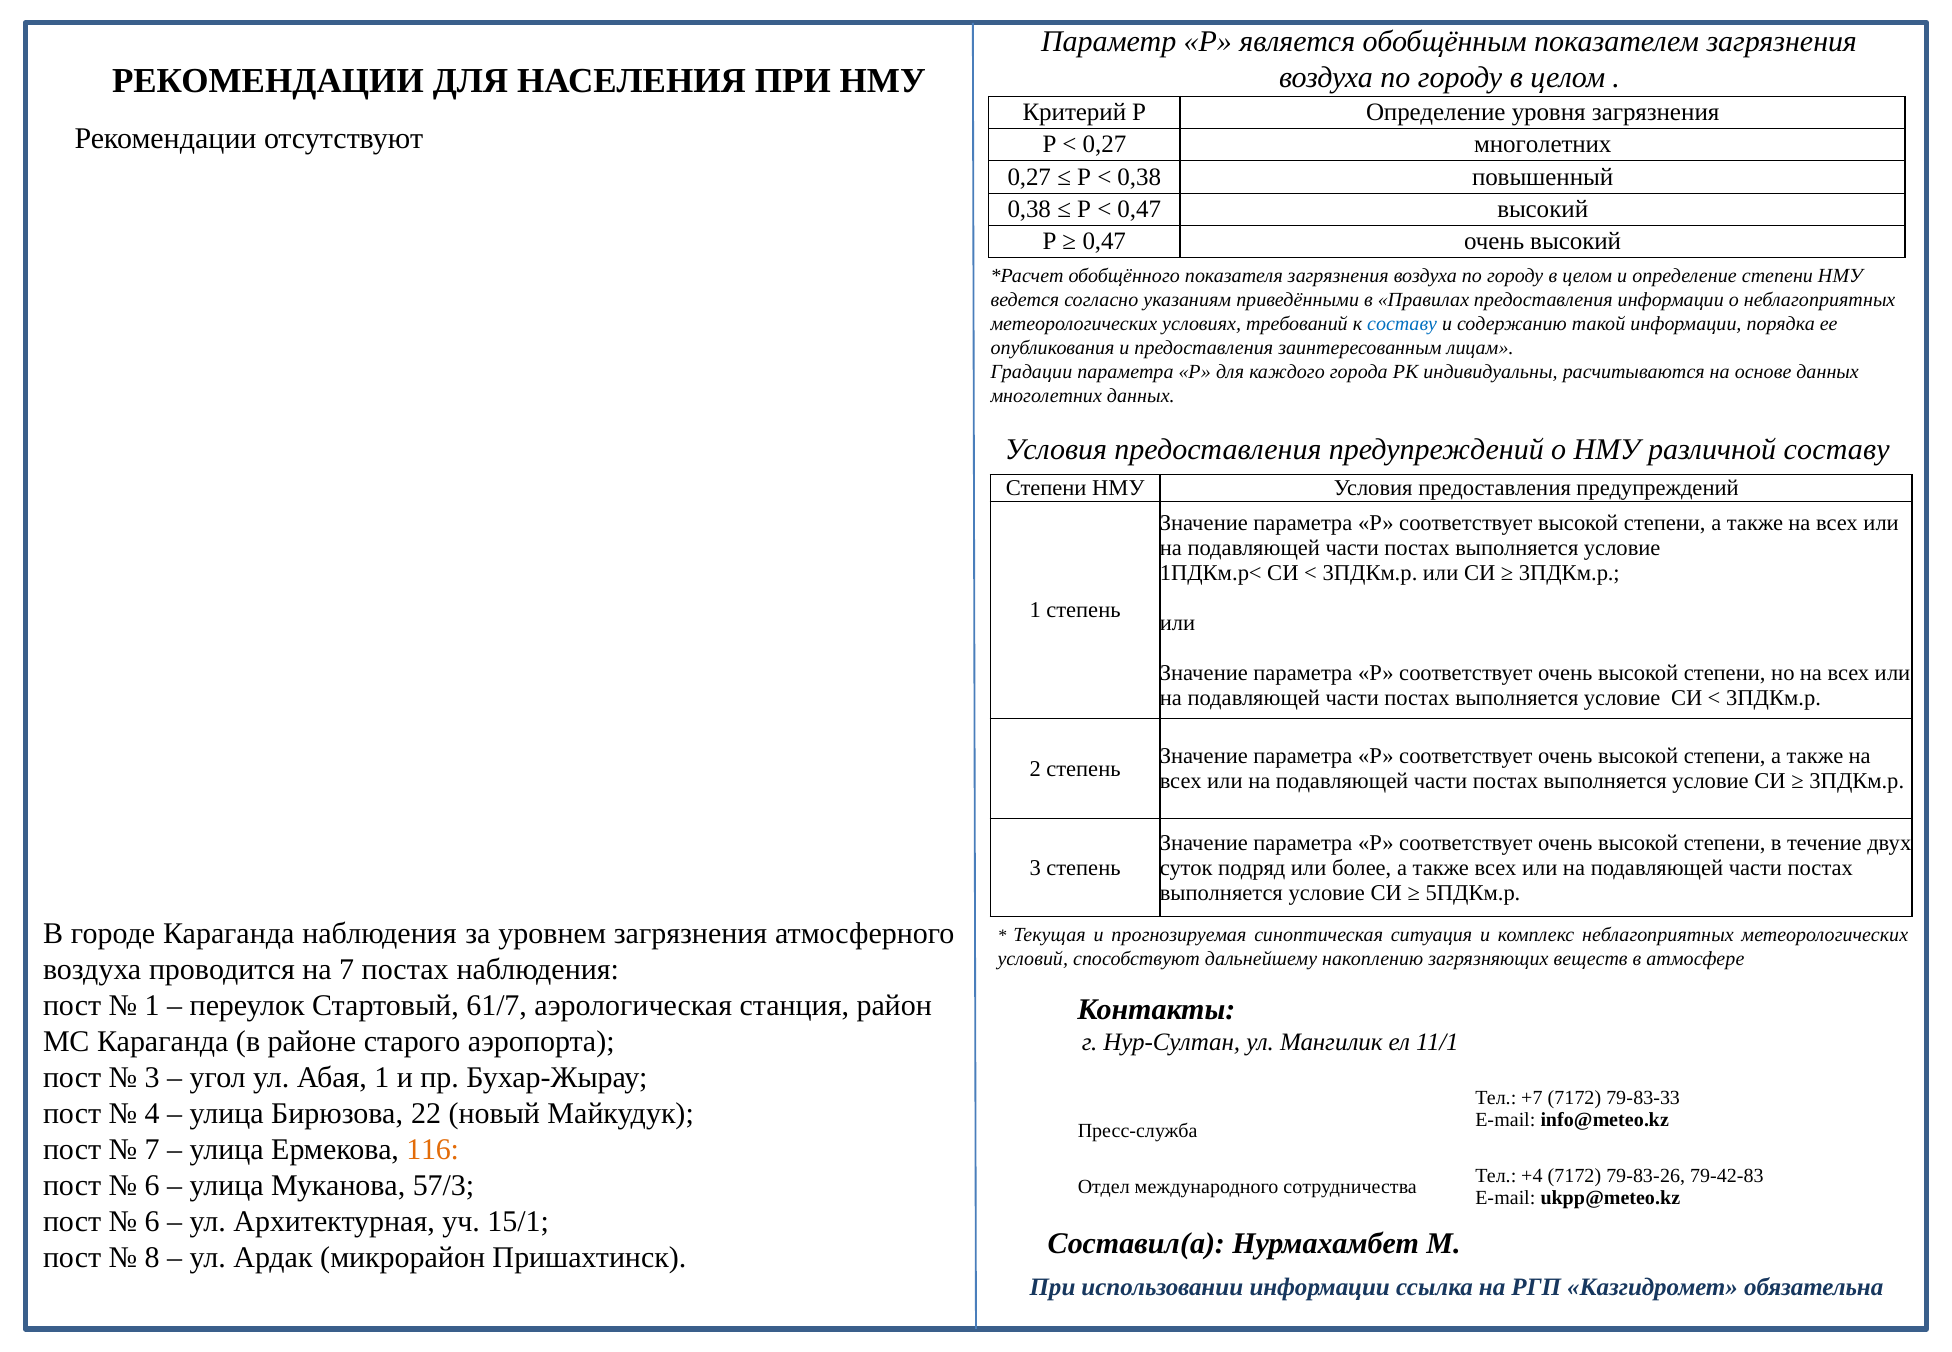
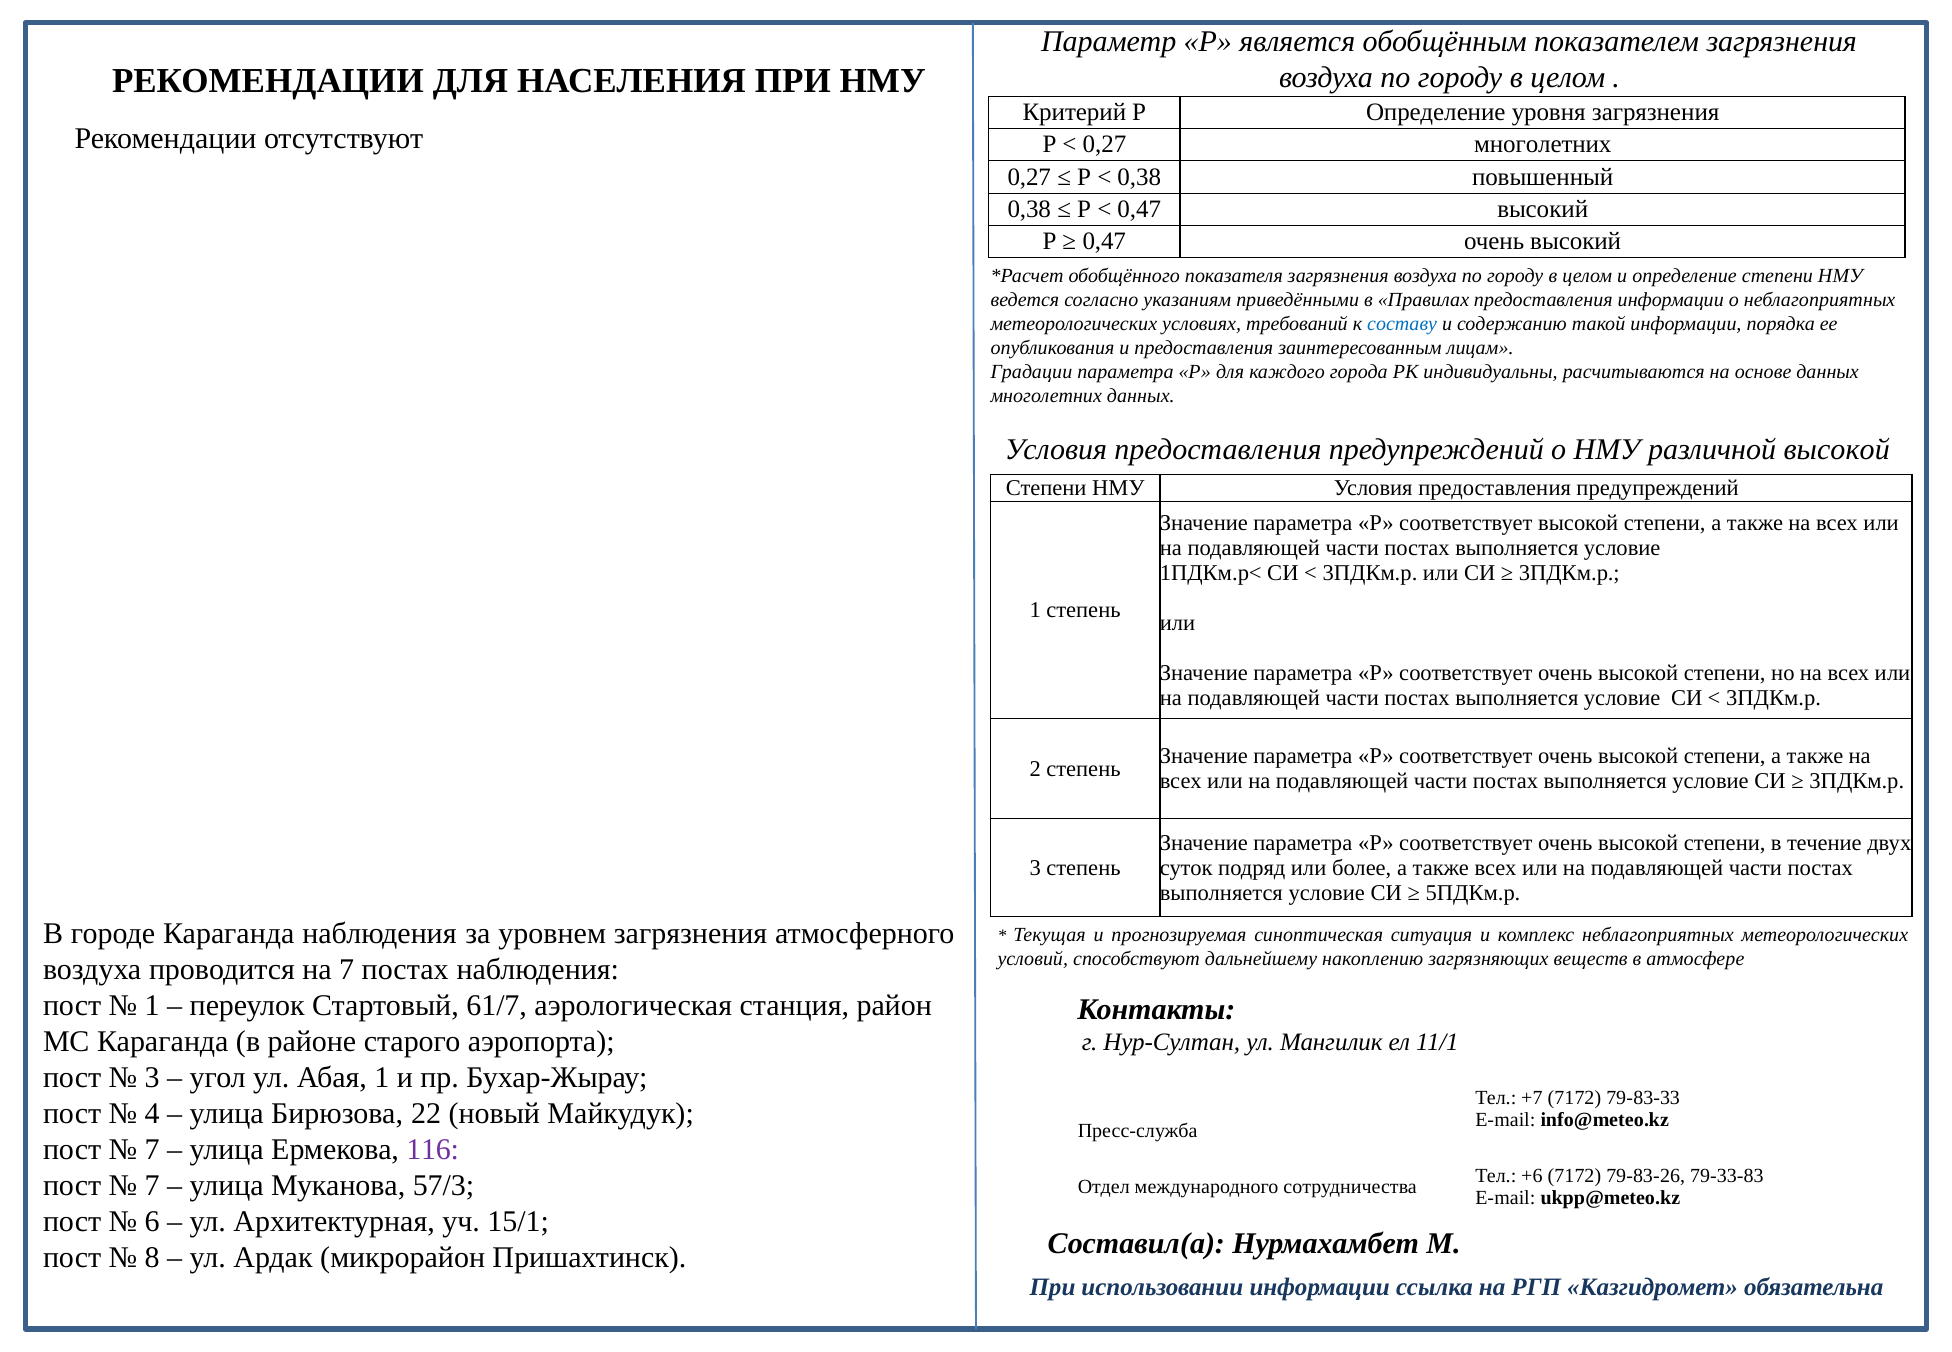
различной составу: составу -> высокой (1837, 449)
116 colour: orange -> purple (433, 1149)
+4: +4 -> +6 (1532, 1175)
79-42-83: 79-42-83 -> 79-33-83 (1727, 1175)
6: 6 -> 7 (152, 1185)
